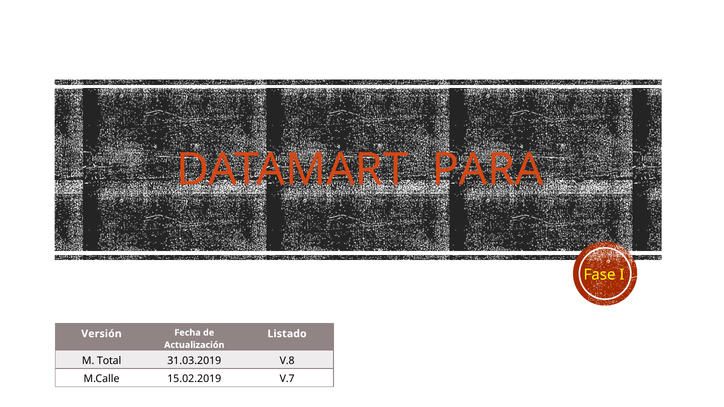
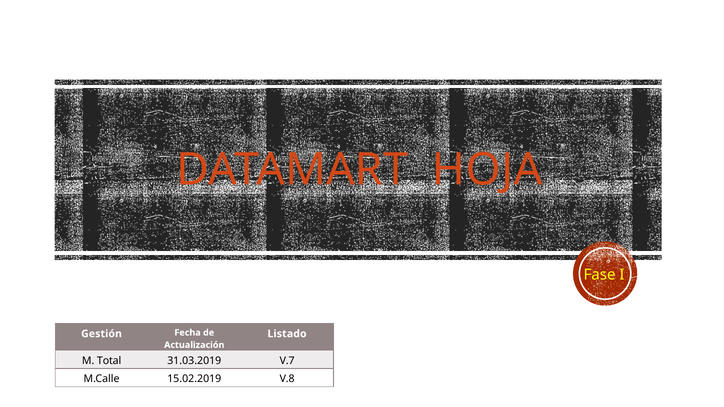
PARA: PARA -> HOJA (487, 170)
Versión: Versión -> Gestión (101, 334)
V.8: V.8 -> V.7 (287, 361)
V.7: V.7 -> V.8 (287, 379)
